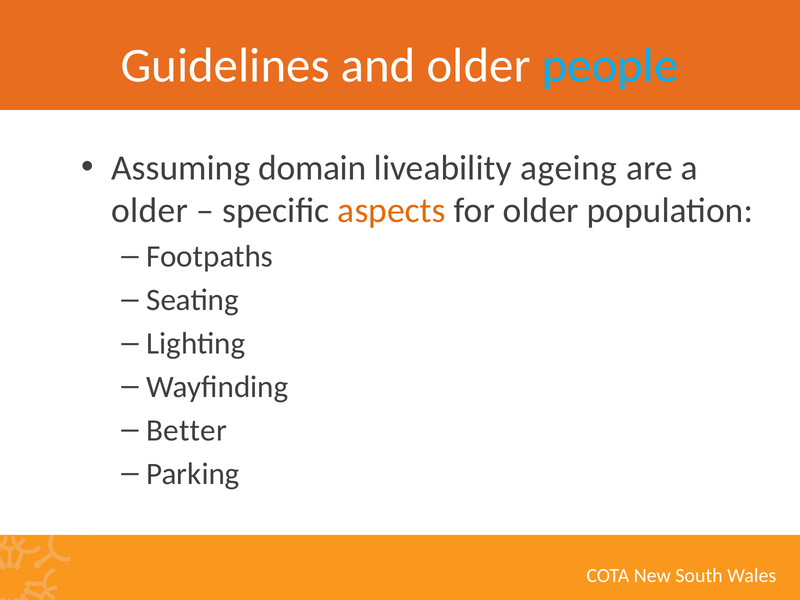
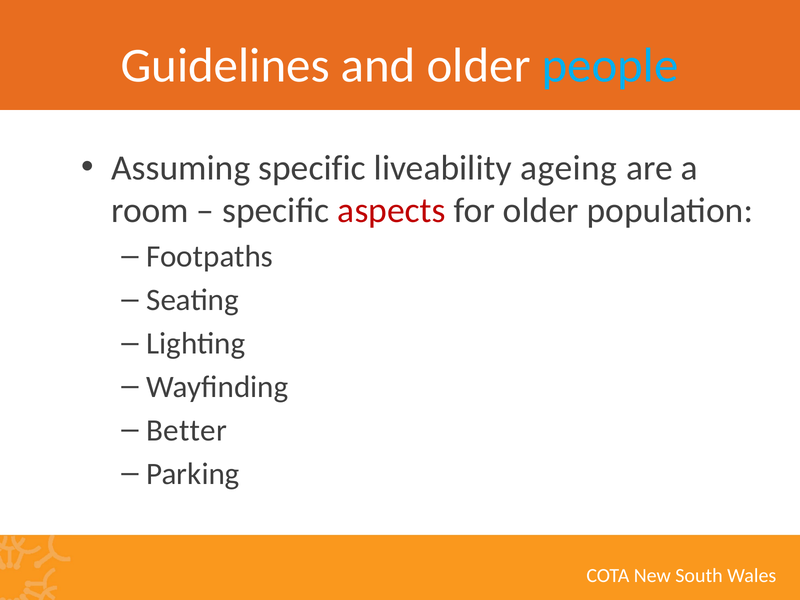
Assuming domain: domain -> specific (312, 168)
older: older -> room (150, 211)
aspects colour: orange -> red (392, 211)
